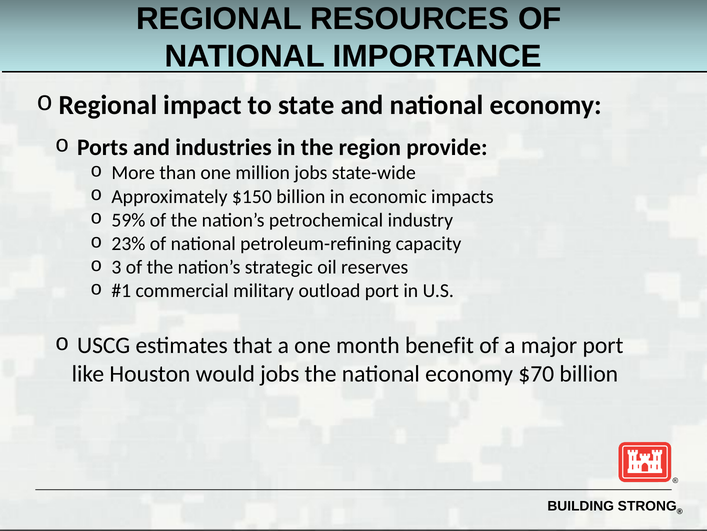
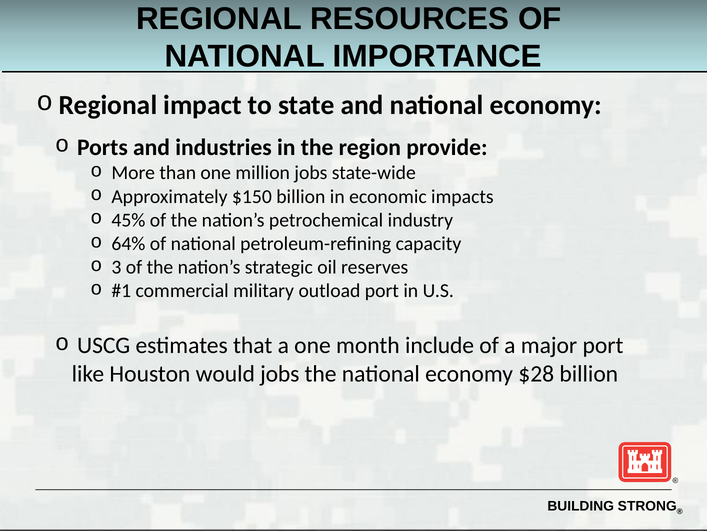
59%: 59% -> 45% (128, 220)
23%: 23% -> 64% (128, 243)
benefit: benefit -> include (440, 345)
$70: $70 -> $28 (536, 373)
